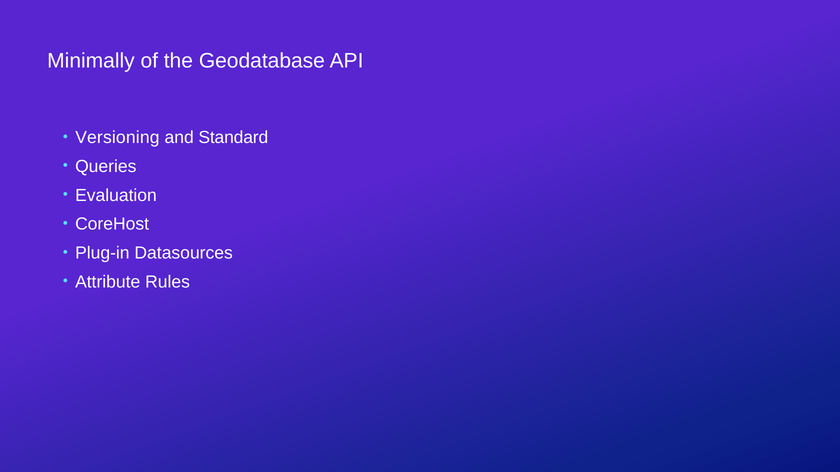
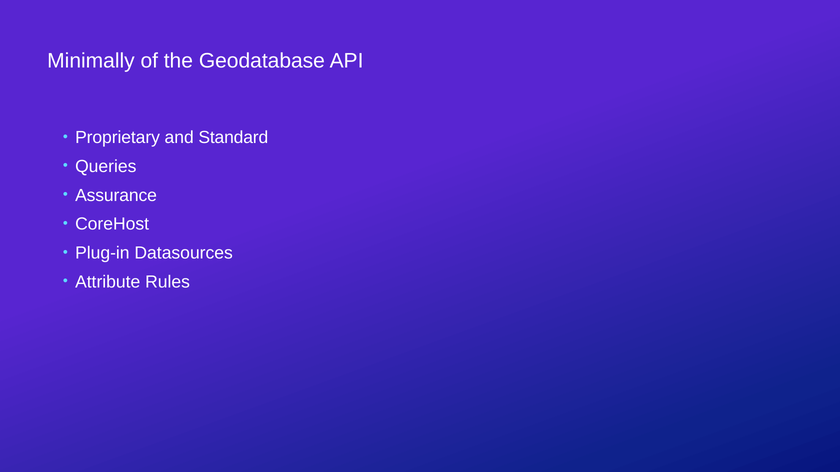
Versioning: Versioning -> Proprietary (118, 138)
Evaluation: Evaluation -> Assurance (116, 196)
